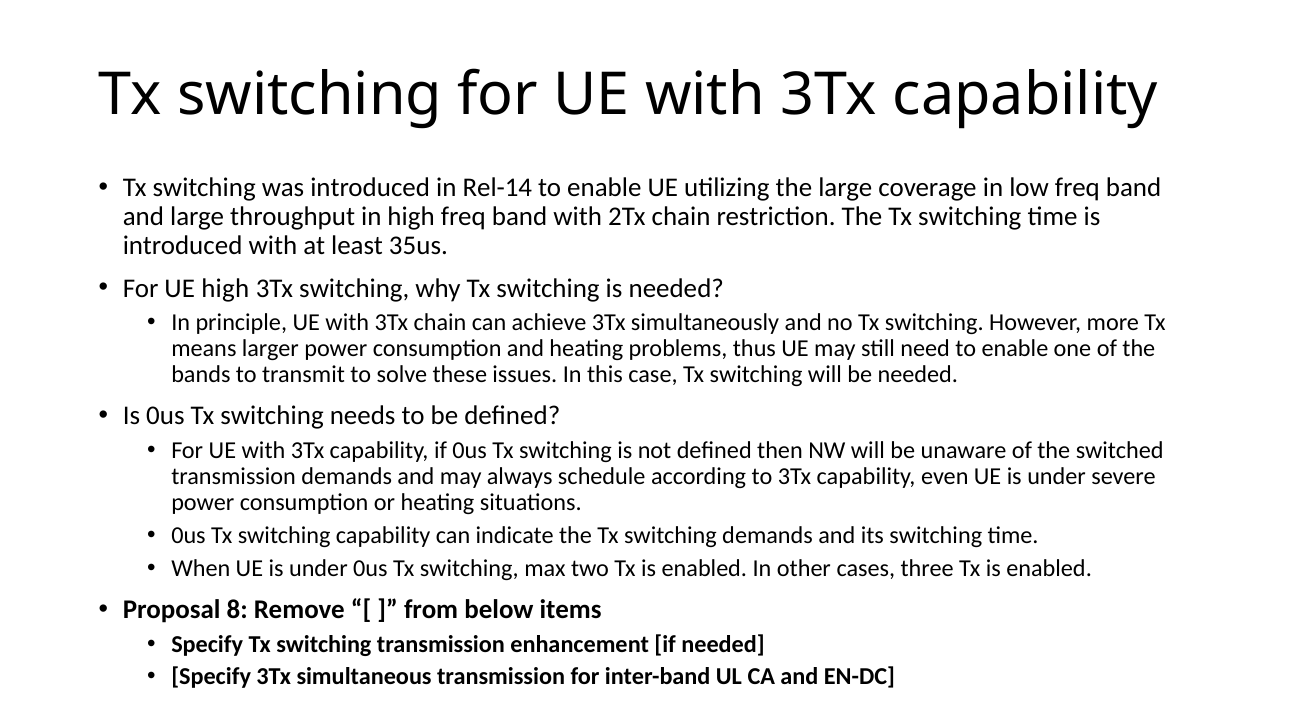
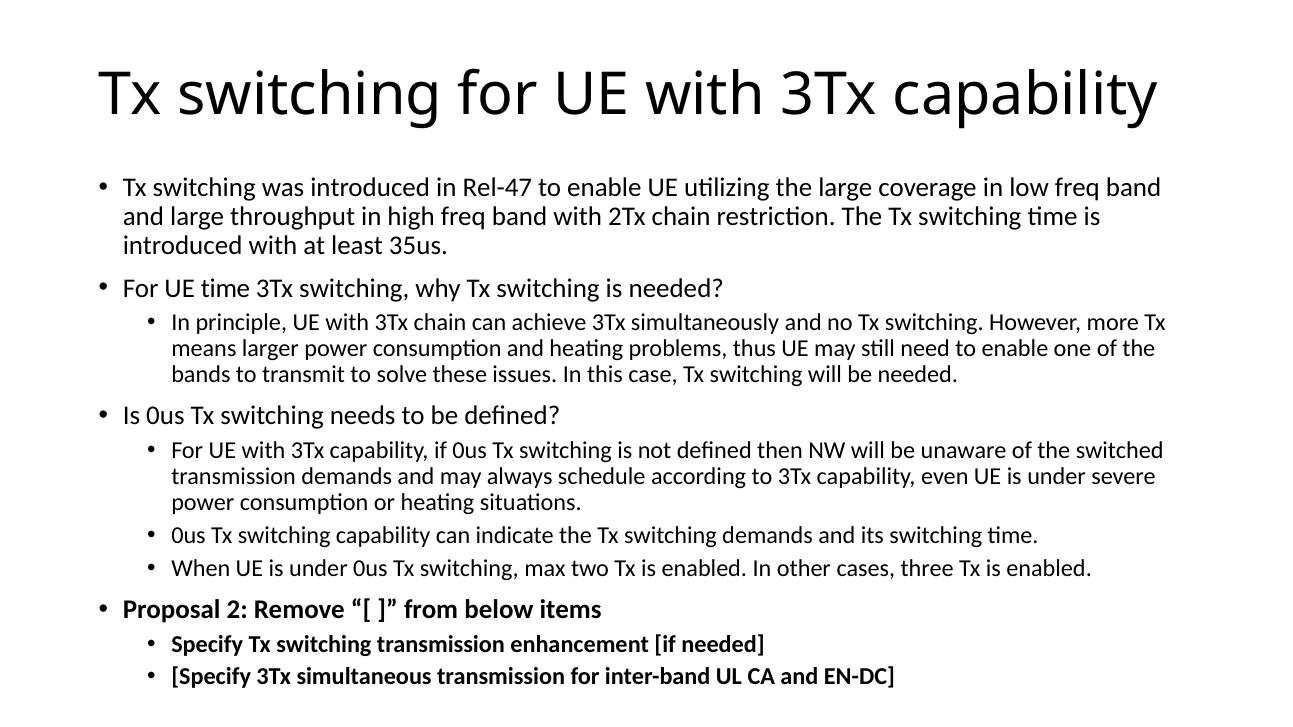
Rel-14: Rel-14 -> Rel-47 (497, 187)
UE high: high -> time (226, 288)
8: 8 -> 2 (237, 610)
